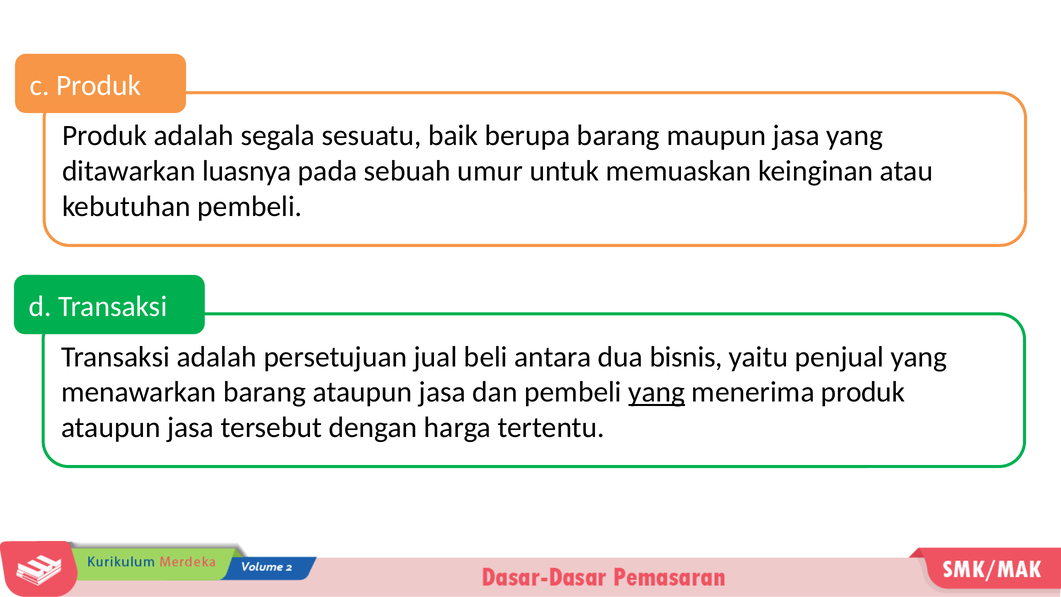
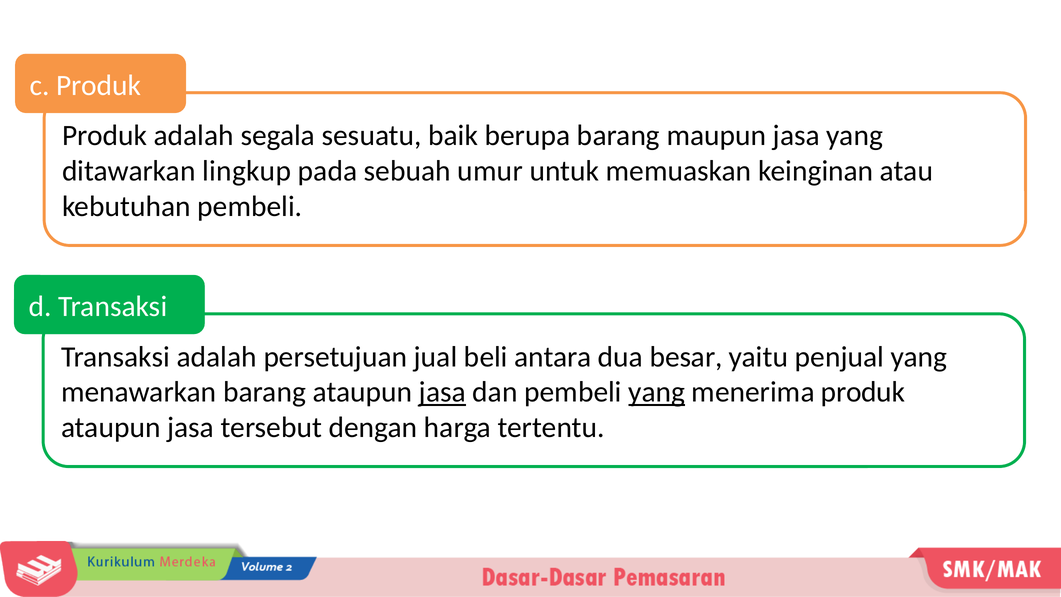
luasnya: luasnya -> lingkup (247, 171)
bisnis: bisnis -> besar (686, 357)
jasa underline: none -> present (442, 392)
